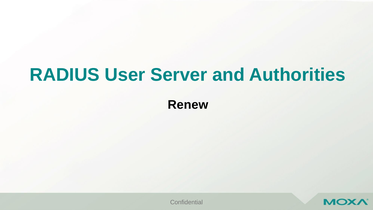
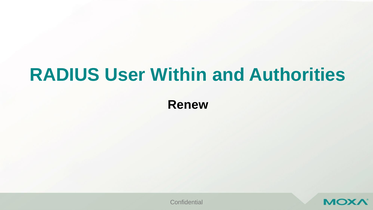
Server: Server -> Within (179, 75)
